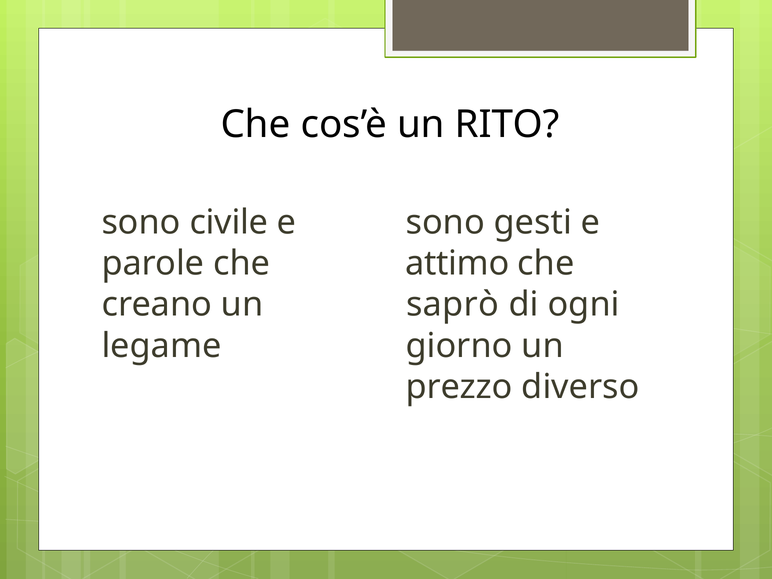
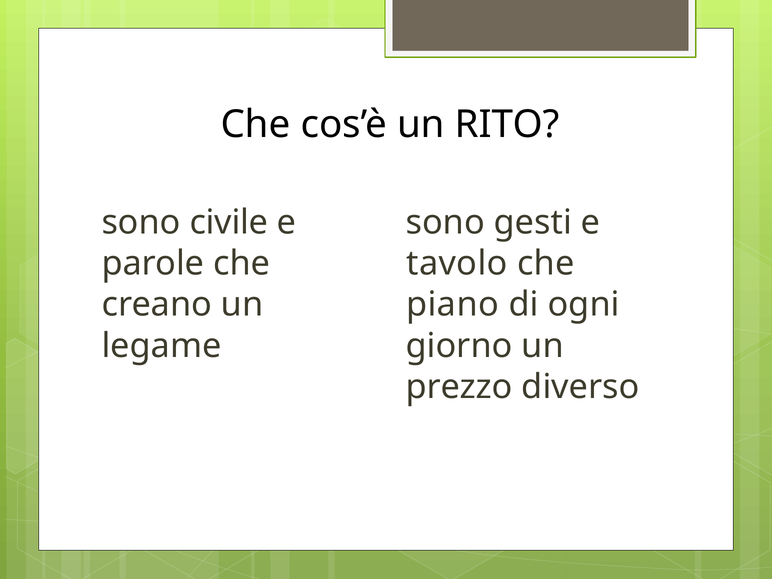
attimo: attimo -> tavolo (457, 263)
saprò: saprò -> piano (453, 305)
